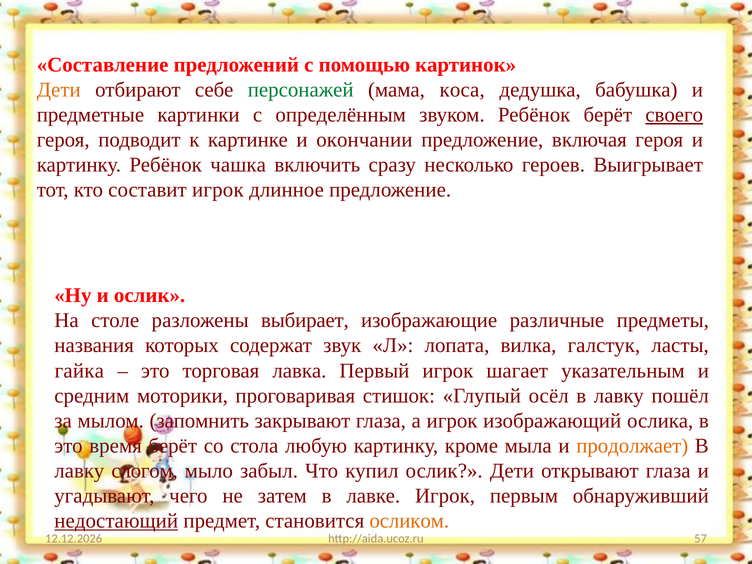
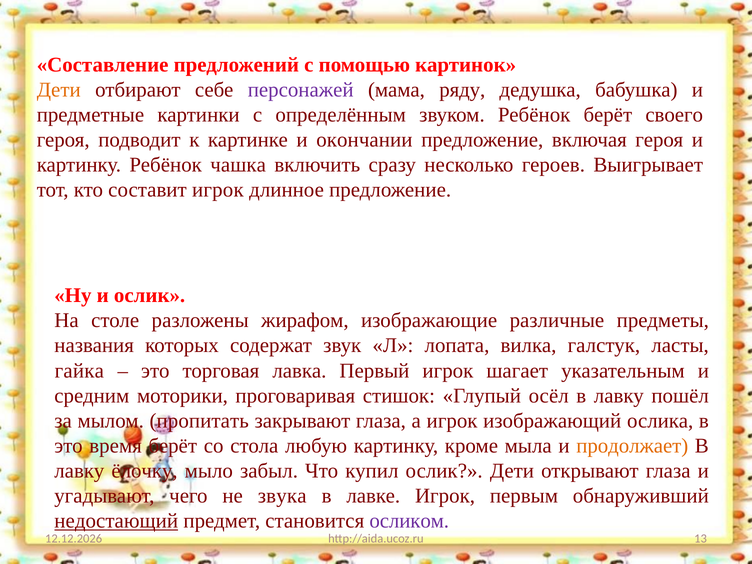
персонажей colour: green -> purple (301, 90)
коса: коса -> ряду (462, 90)
своего underline: present -> none (674, 115)
выбирает: выбирает -> жирафом (305, 320)
запомнить: запомнить -> пропитать (199, 421)
слогом: слогом -> ёлочку (144, 471)
затем: затем -> звука (282, 496)
осликом colour: orange -> purple (409, 521)
57: 57 -> 13 (701, 538)
